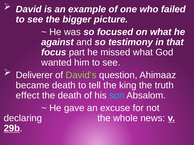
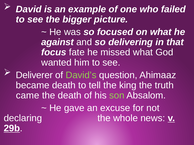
testimony: testimony -> delivering (131, 42)
part: part -> fate (77, 53)
effect: effect -> came (28, 96)
son colour: light blue -> light green (117, 96)
